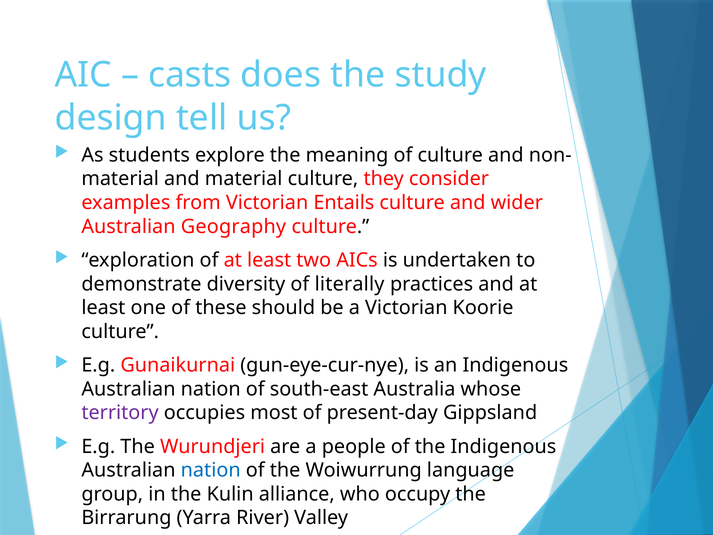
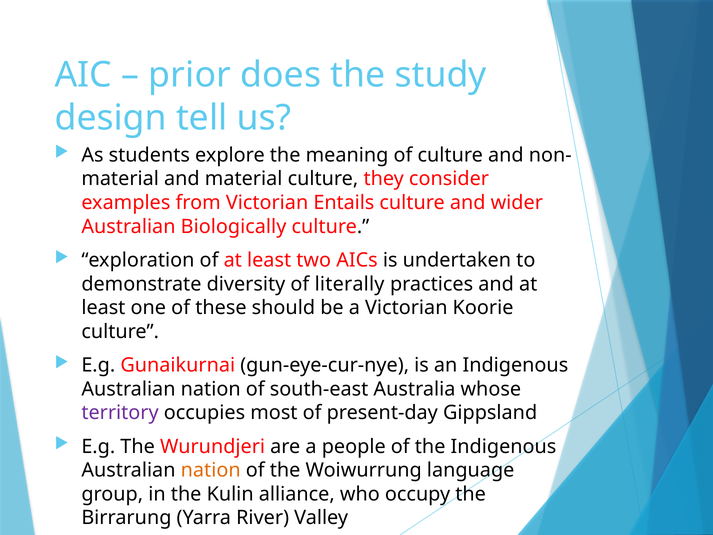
casts: casts -> prior (190, 75)
Geography: Geography -> Biologically (234, 226)
nation colour: blue -> orange (211, 470)
